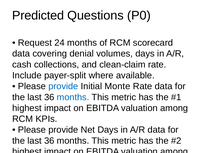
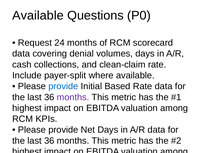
Predicted: Predicted -> Available (38, 16)
Monte: Monte -> Based (117, 87)
months colour: blue -> purple (73, 98)
